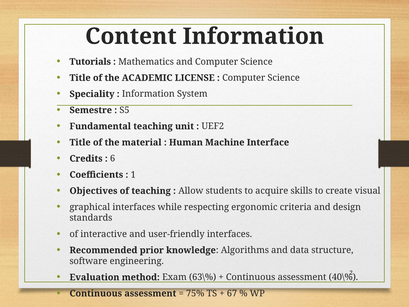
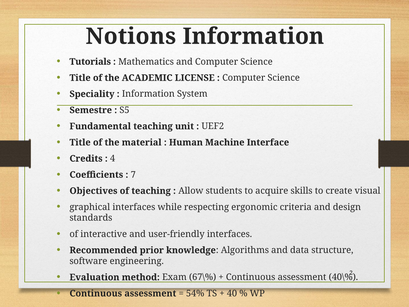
Content: Content -> Notions (131, 36)
6: 6 -> 4 (113, 158)
1: 1 -> 7 (133, 175)
63\%: 63\% -> 67\% (203, 277)
75%: 75% -> 54% (195, 293)
67: 67 -> 40 (232, 293)
